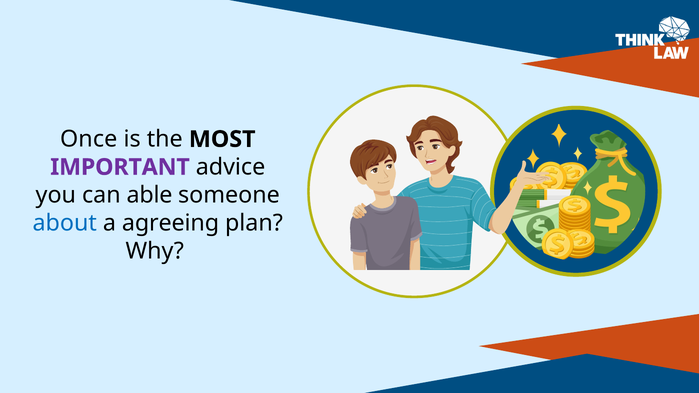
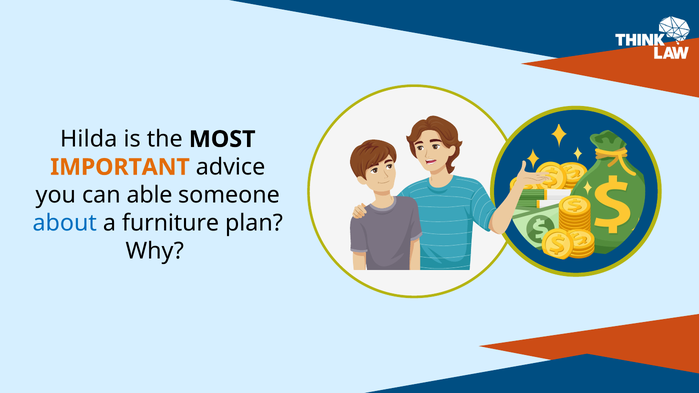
Once: Once -> Hilda (89, 139)
IMPORTANT colour: purple -> orange (120, 167)
agreeing: agreeing -> furniture (171, 223)
